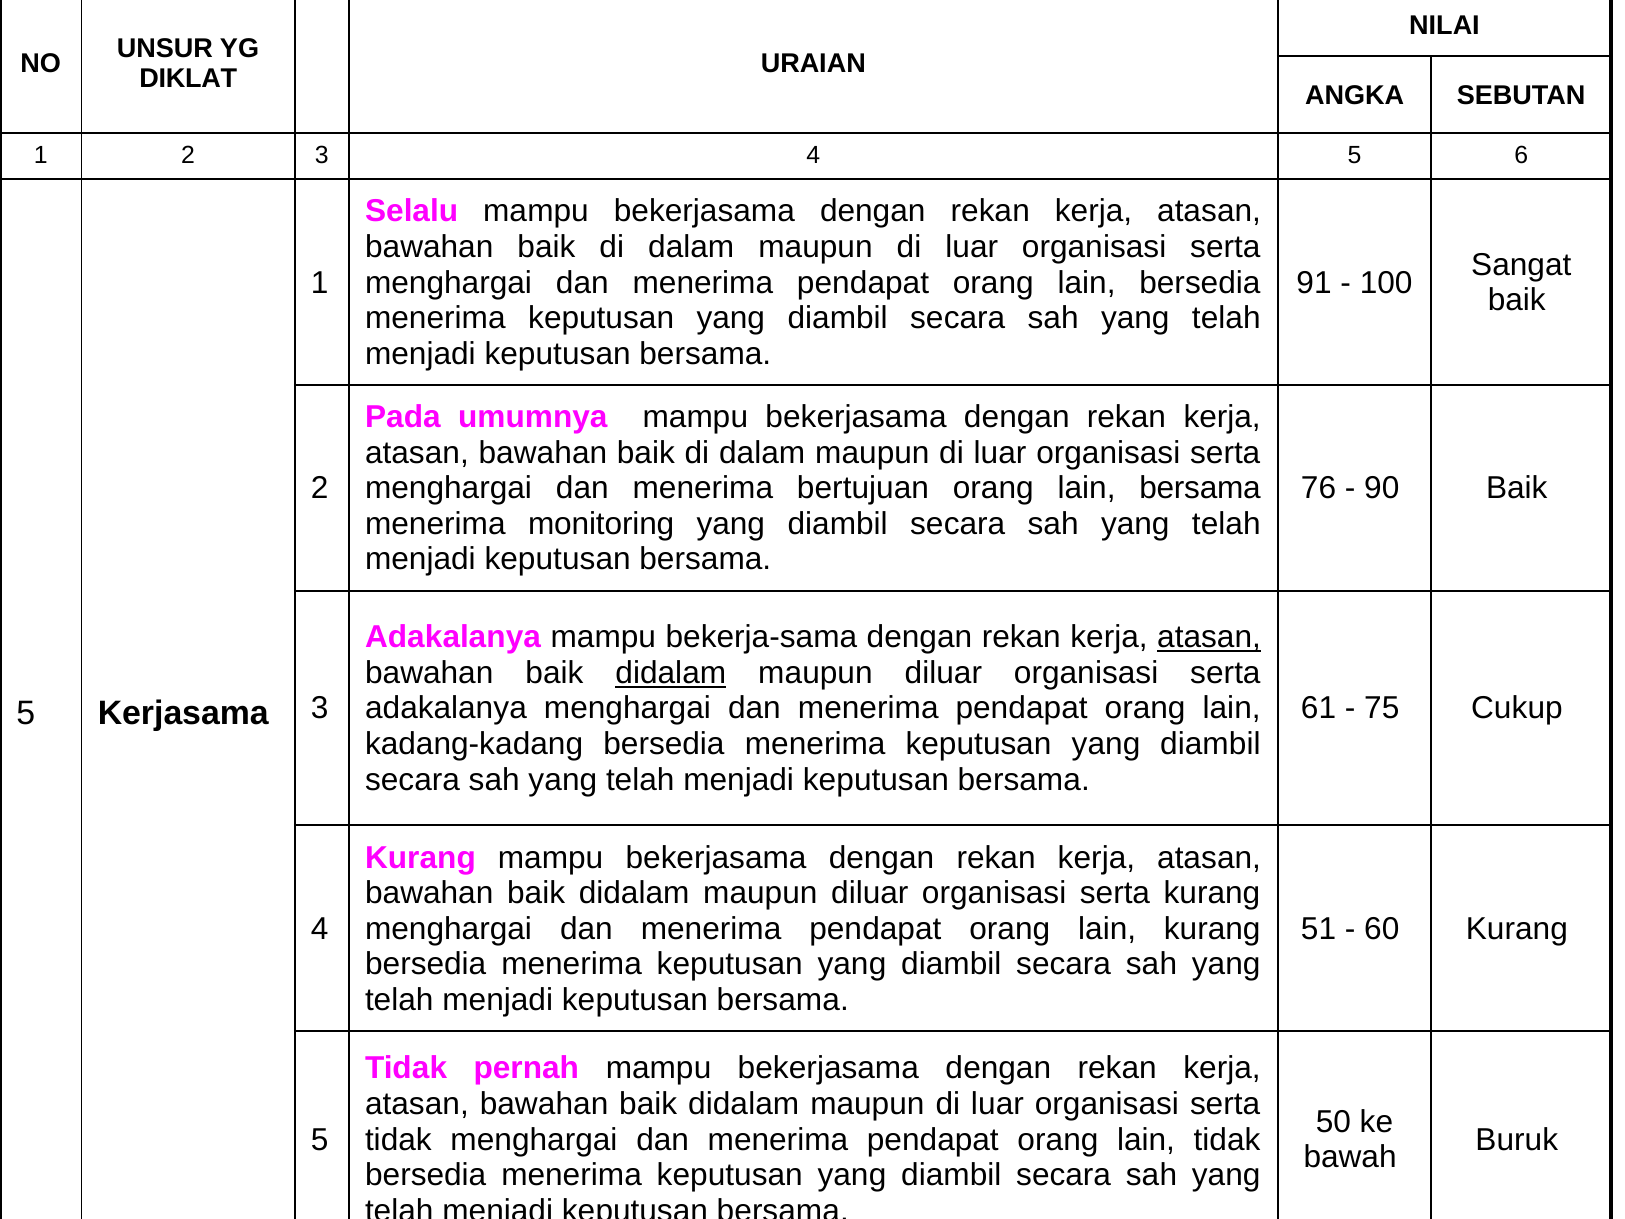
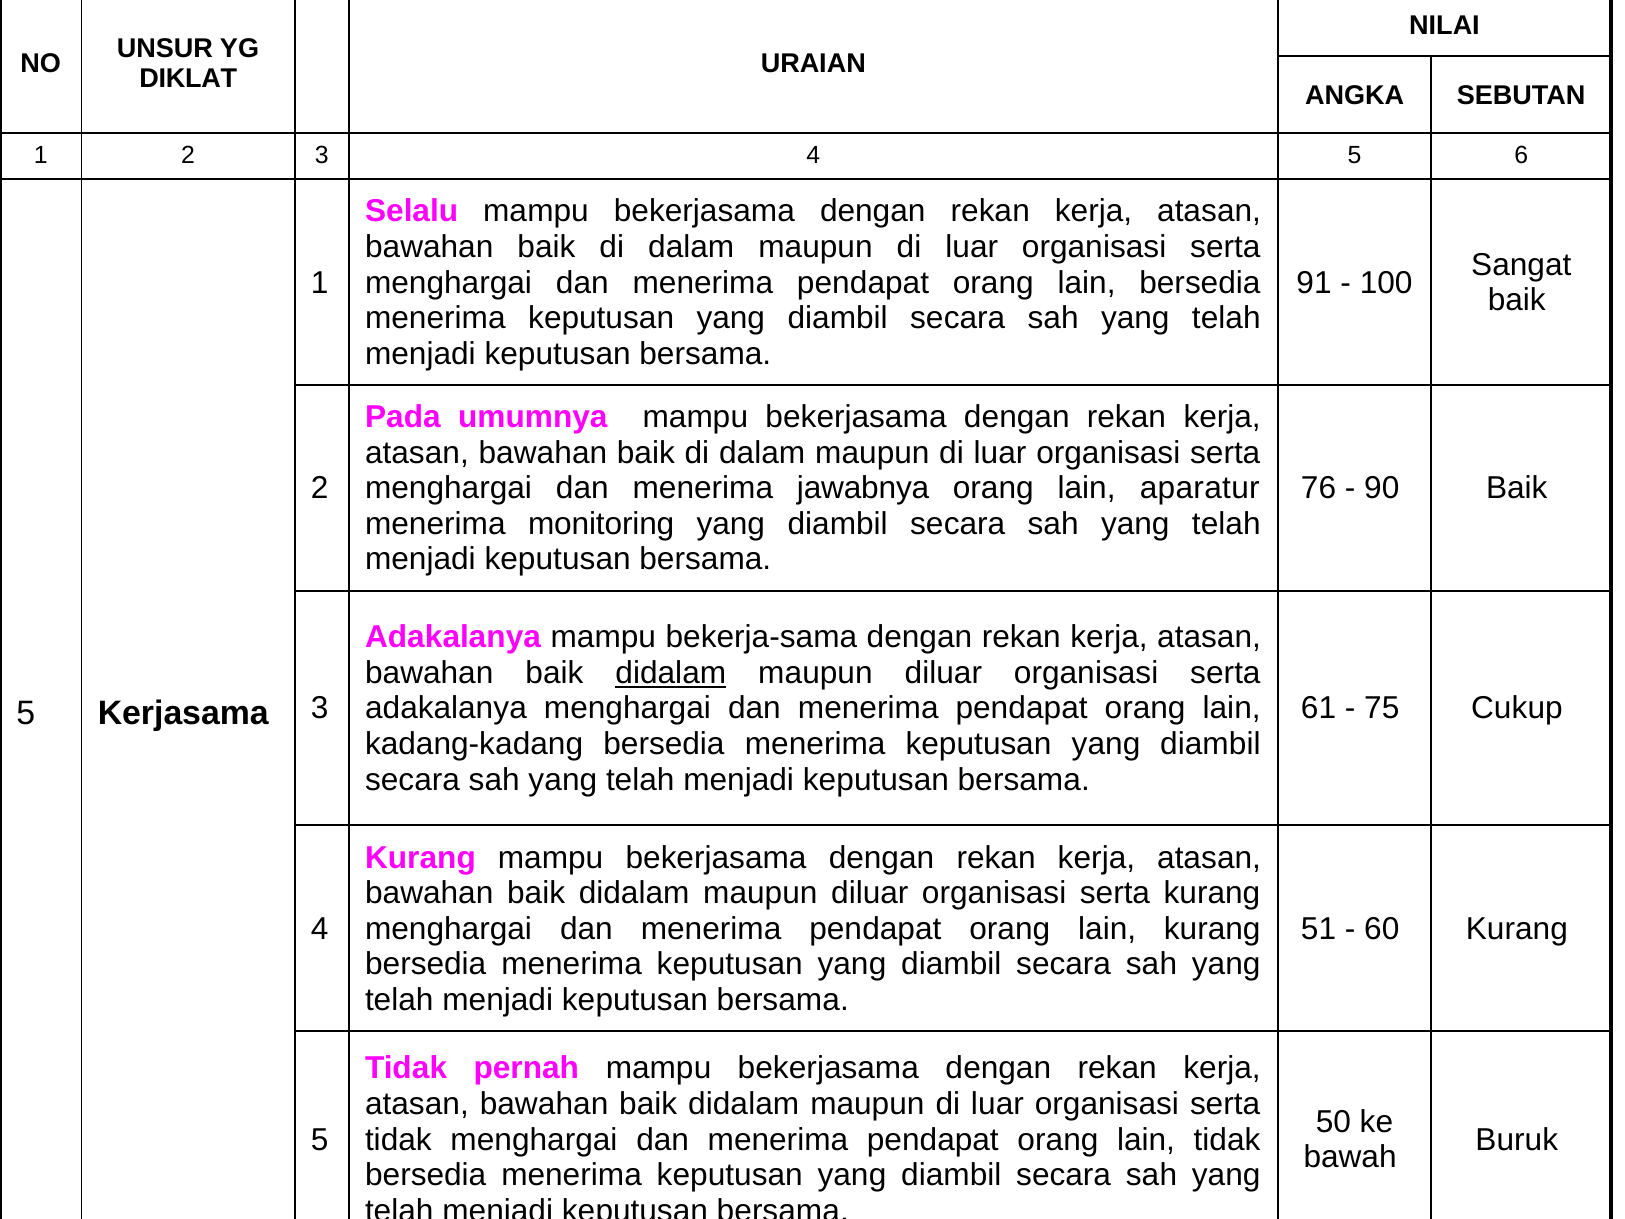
bertujuan: bertujuan -> jawabnya (863, 488)
lain bersama: bersama -> aparatur (1200, 488)
atasan underline: present -> none (1209, 637)
